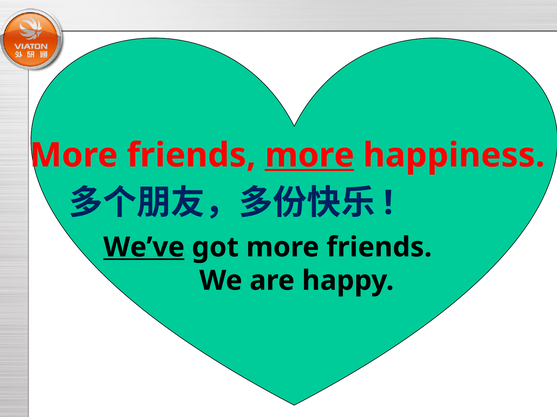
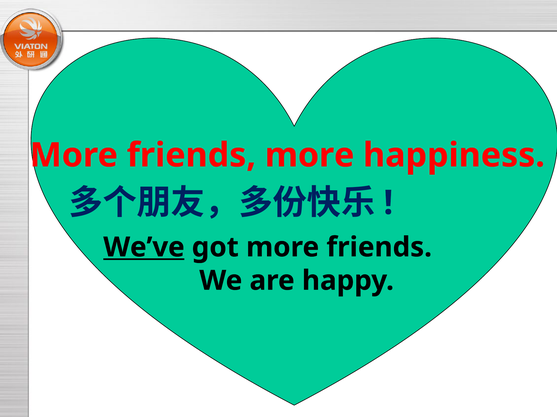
more underline: present -> none (310, 156)
